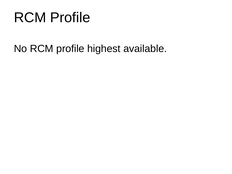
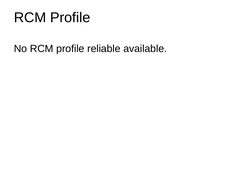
highest: highest -> reliable (104, 49)
